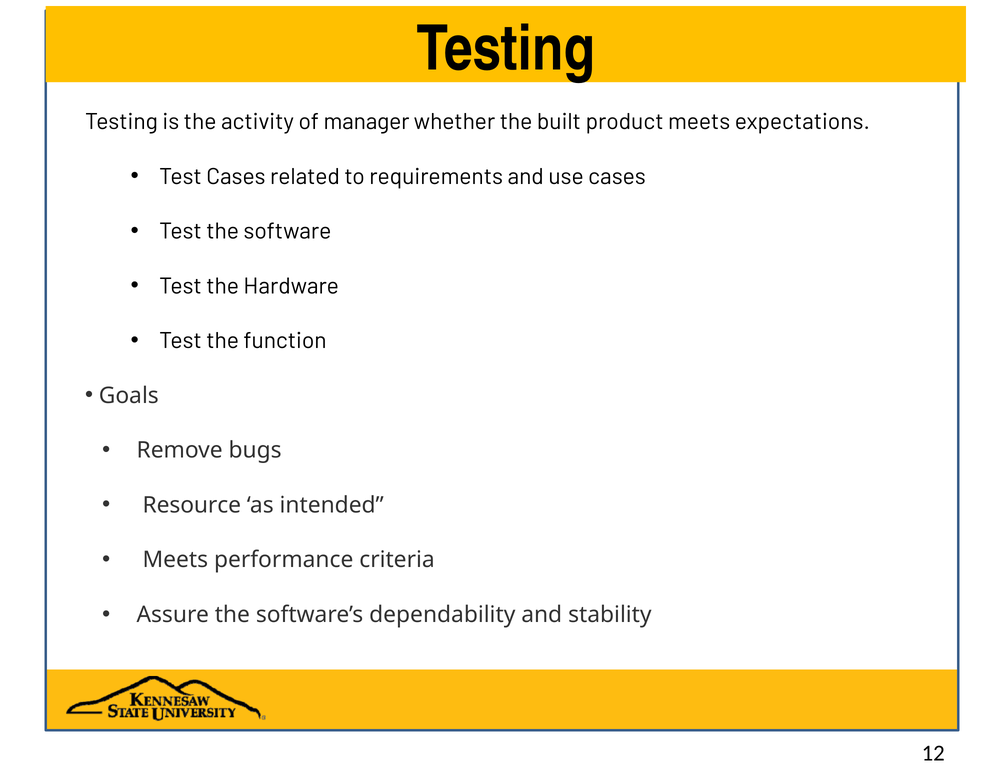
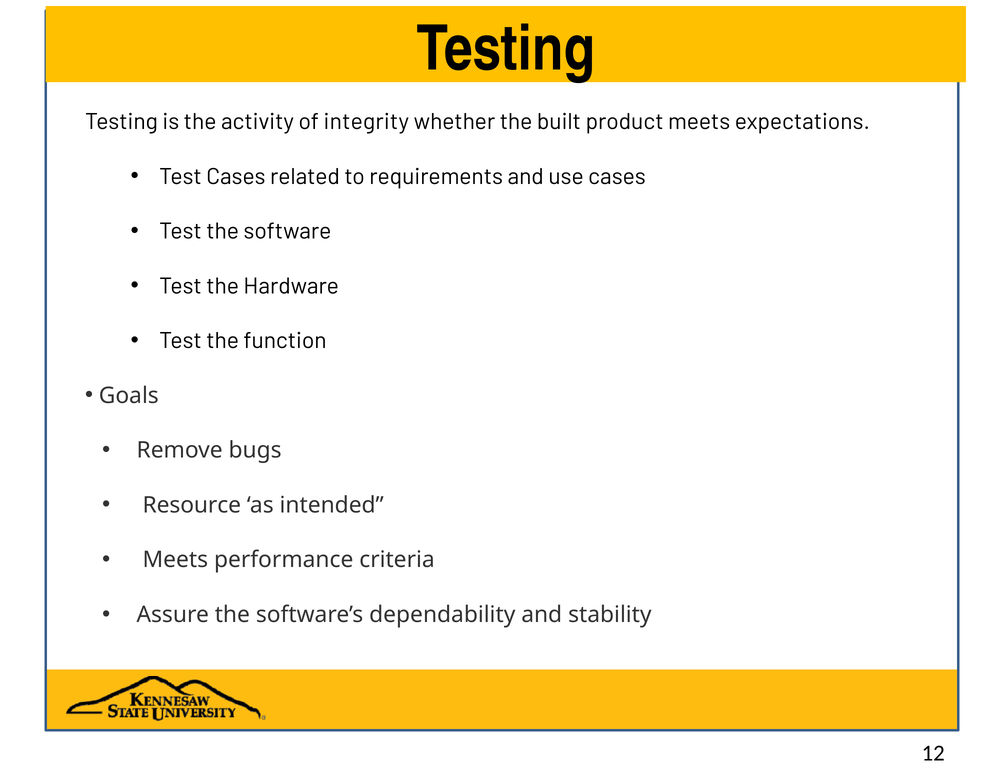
manager: manager -> integrity (366, 122)
